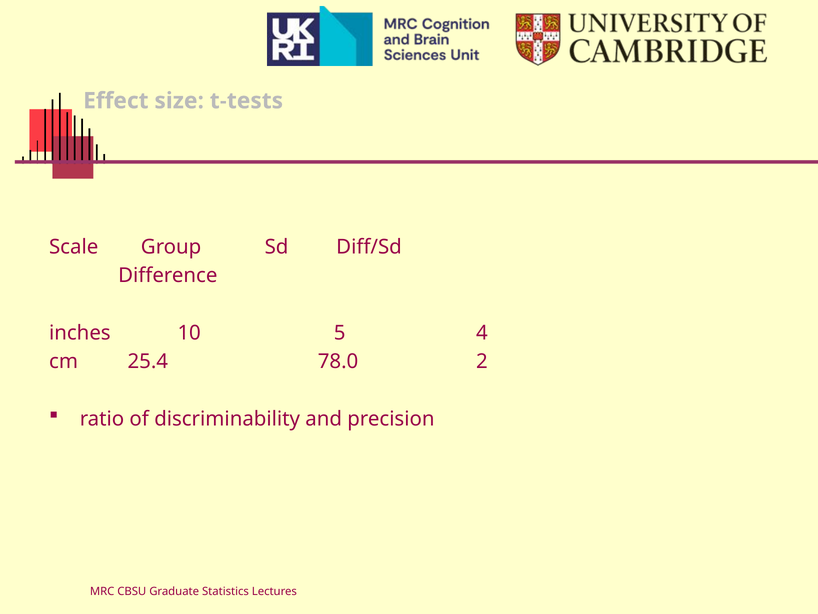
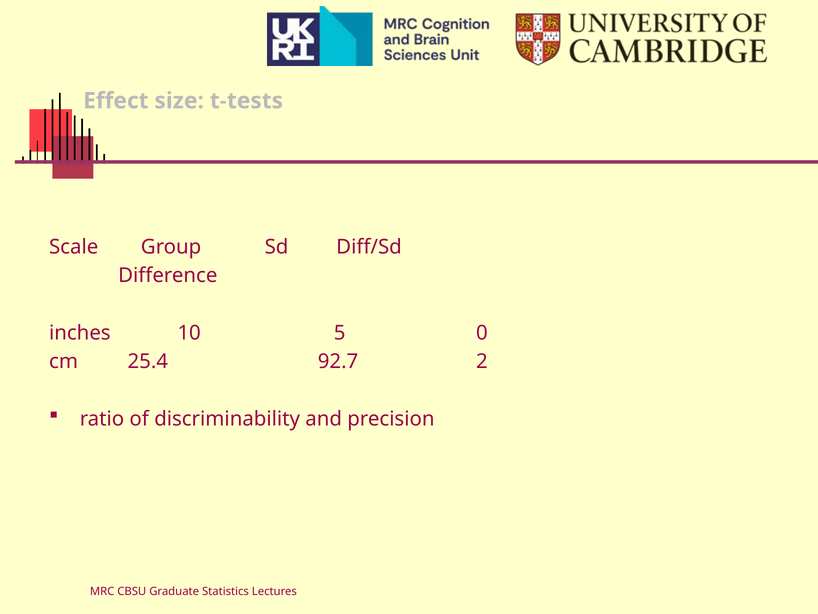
4: 4 -> 0 (482, 333)
78.0: 78.0 -> 92.7 (338, 361)
